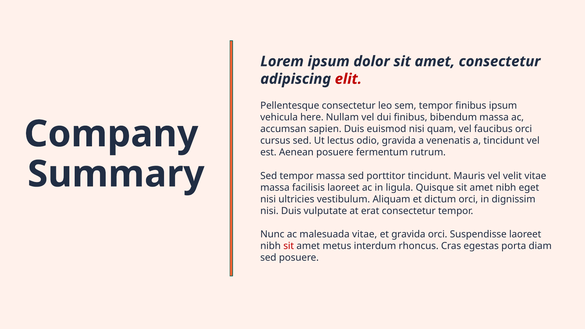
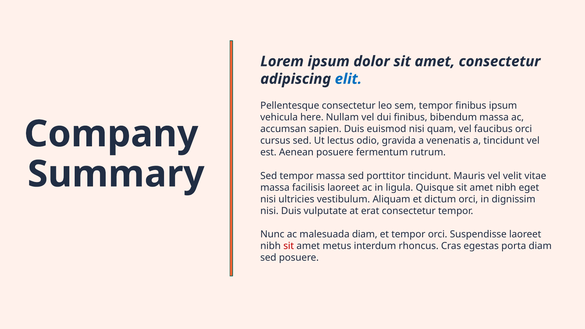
elit colour: red -> blue (348, 79)
malesuada vitae: vitae -> diam (365, 234)
et gravida: gravida -> tempor (408, 234)
